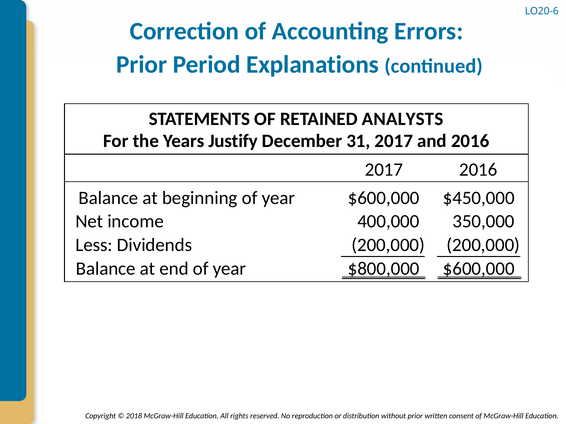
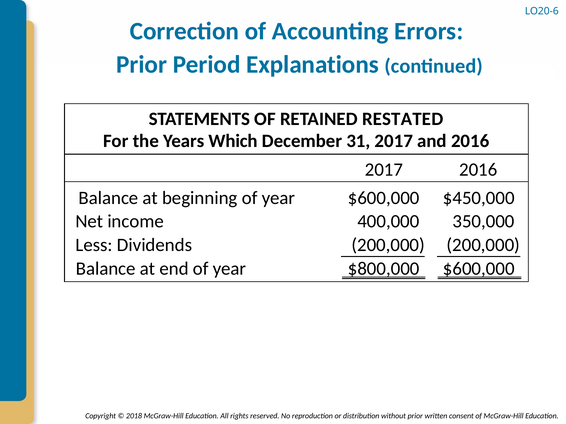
ANALYSTS: ANALYSTS -> RESTATED (403, 119)
Justify: Justify -> Which (233, 141)
